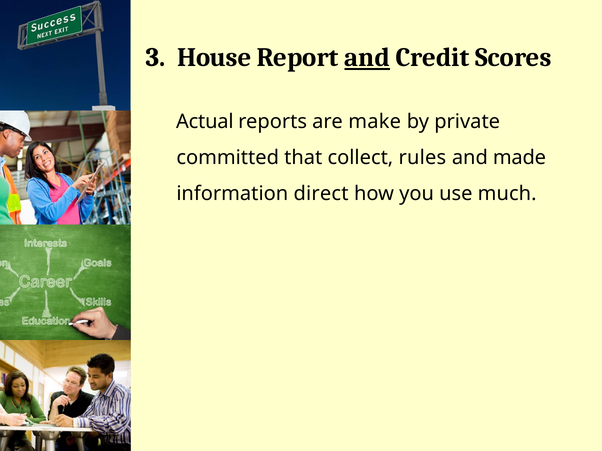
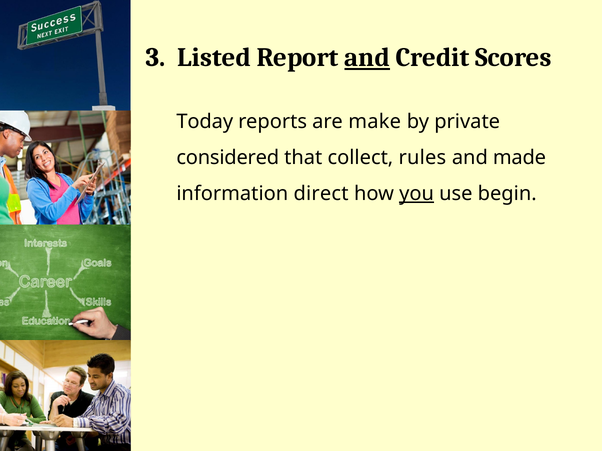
House: House -> Listed (214, 58)
Actual: Actual -> Today (205, 122)
committed: committed -> considered (228, 158)
you underline: none -> present (417, 194)
much: much -> begin (507, 194)
